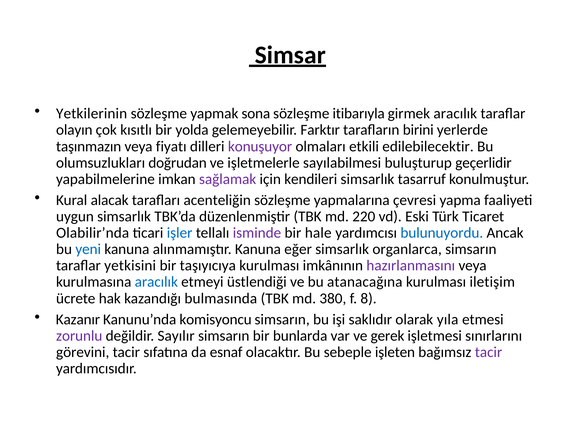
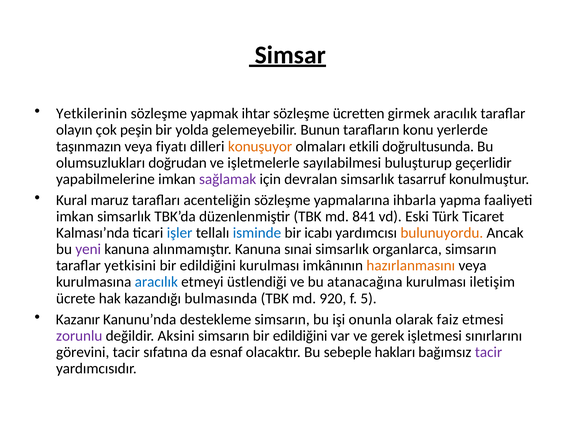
sona: sona -> ihtar (256, 114)
itibarıyla: itibarıyla -> ücretten (359, 114)
kısıtlı: kısıtlı -> peşin (136, 130)
Farktır: Farktır -> Bunun (320, 130)
birini: birini -> konu (418, 130)
konuşuyor colour: purple -> orange (260, 146)
edilebilecektir: edilebilecektir -> doğrultusunda (428, 146)
kendileri: kendileri -> devralan (311, 179)
alacak: alacak -> maruz (110, 200)
çevresi: çevresi -> ihbarla (415, 200)
uygun: uygun -> imkan (75, 217)
220: 220 -> 841 (364, 217)
Olabilir’nda: Olabilir’nda -> Kalması’nda (93, 233)
isminde colour: purple -> blue (257, 233)
hale: hale -> icabı (318, 233)
bulunuyordu colour: blue -> orange (442, 233)
yeni colour: blue -> purple (88, 249)
eğer: eğer -> sınai (298, 249)
taşıyıcıya: taşıyıcıya -> edildiğini (208, 266)
hazırlanmasını colour: purple -> orange (411, 266)
380: 380 -> 920 (333, 299)
8: 8 -> 5 (369, 299)
komisyoncu: komisyoncu -> destekleme (215, 320)
saklıdır: saklıdır -> onunla (370, 320)
yıla: yıla -> faiz (448, 320)
Sayılır: Sayılır -> Aksini (176, 336)
simsarın bir bunlarda: bunlarda -> edildiğini (300, 336)
işleten: işleten -> hakları (395, 352)
